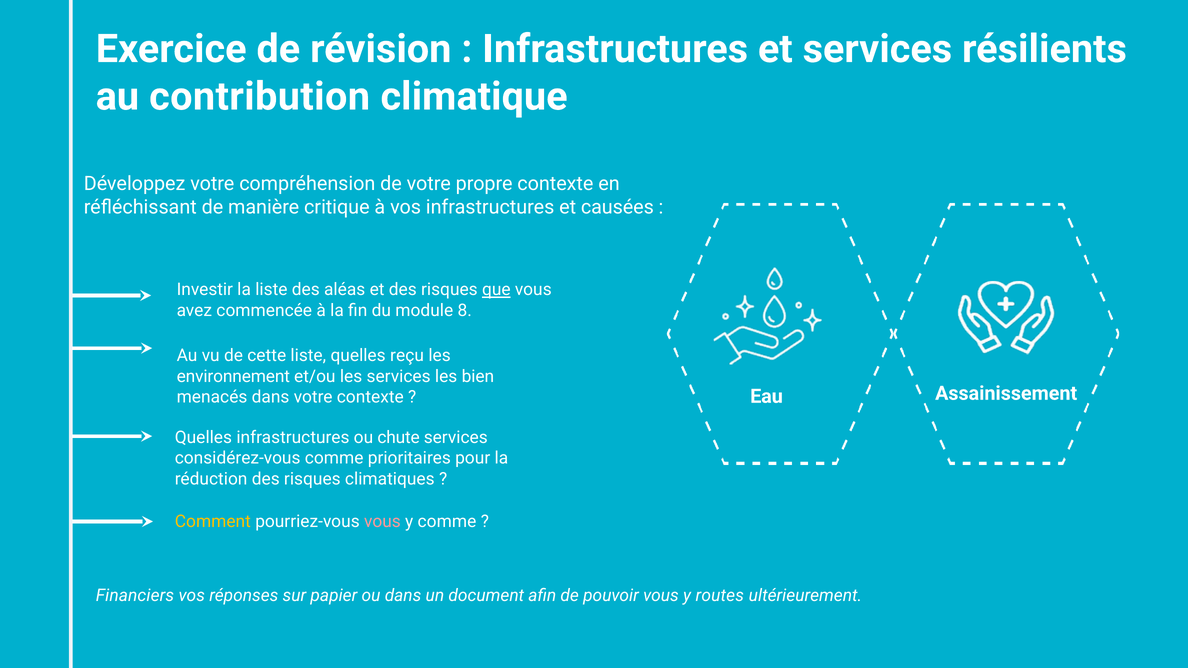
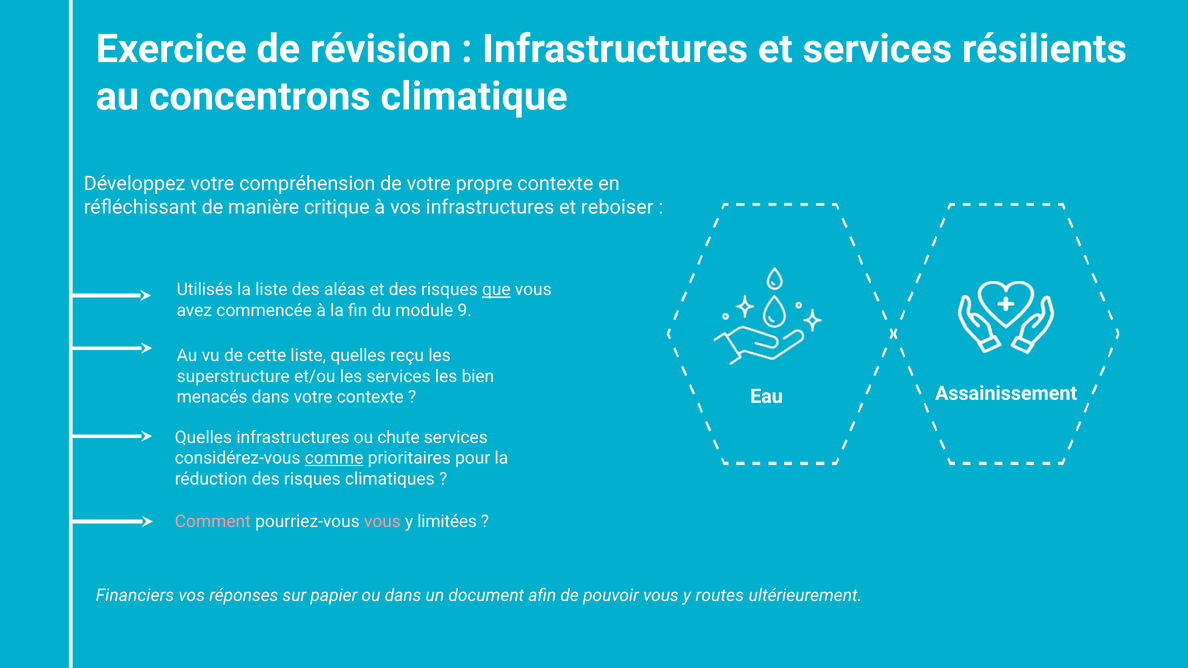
contribution: contribution -> concentrons (260, 97)
causées: causées -> reboiser (617, 208)
Investir: Investir -> Utilisés (205, 290)
8: 8 -> 9 (465, 311)
environnement: environnement -> superstructure (233, 377)
comme underline: none -> present (334, 458)
Comment colour: yellow -> pink (213, 522)
y comme: comme -> limitées (447, 522)
